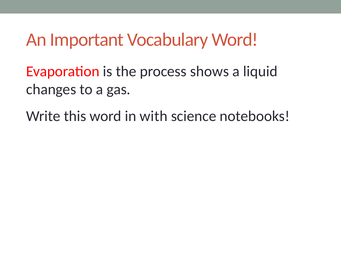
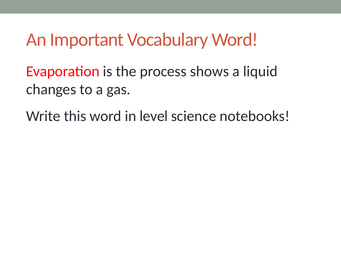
with: with -> level (154, 116)
